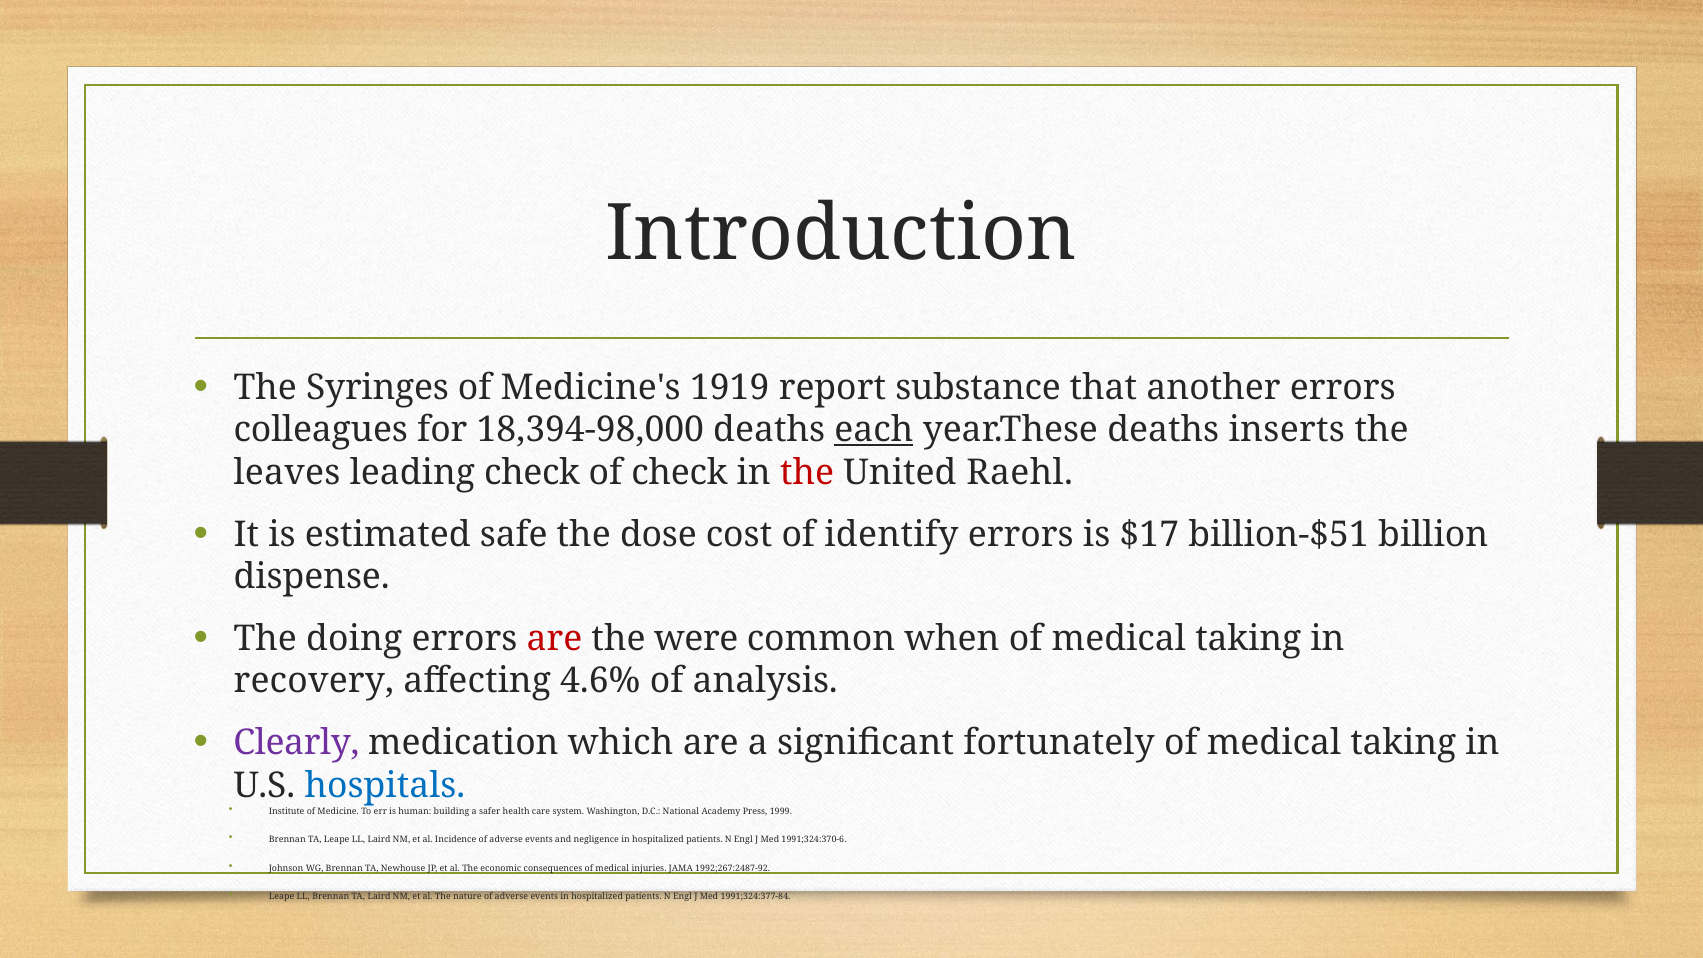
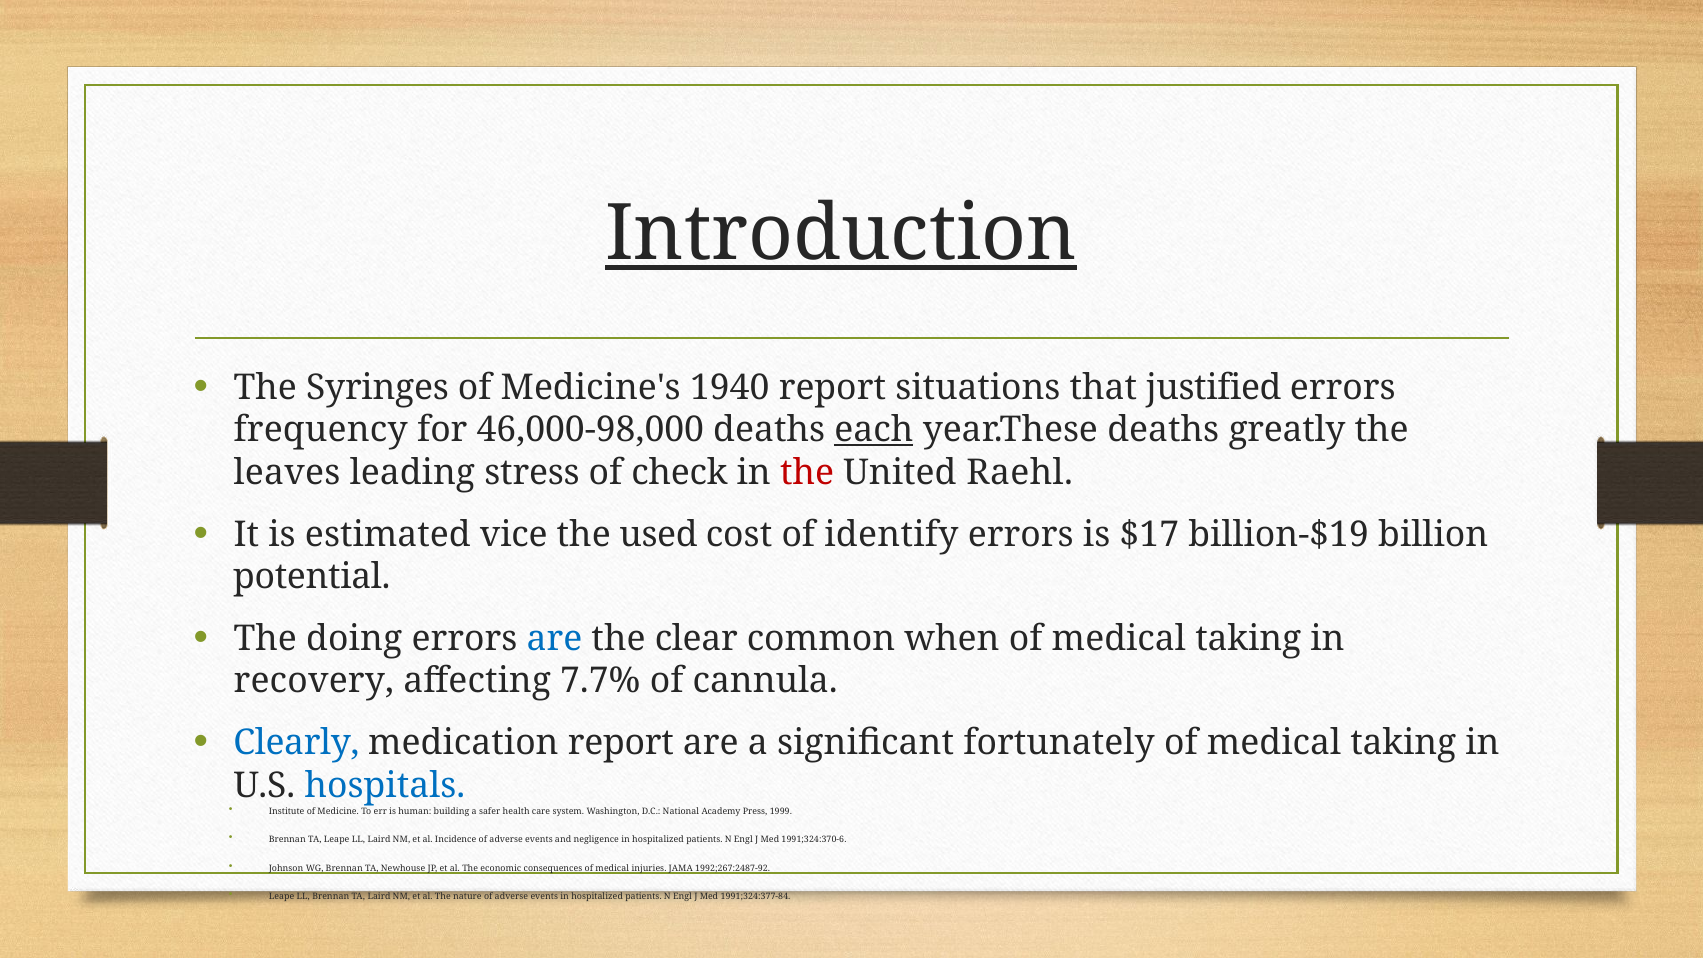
Introduction underline: none -> present (841, 234)
1919: 1919 -> 1940 (730, 387)
substance: substance -> situations (978, 387)
another: another -> justified (1214, 387)
colleagues: colleagues -> frequency (321, 430)
18,394-98,000: 18,394-98,000 -> 46,000-98,000 (590, 430)
inserts: inserts -> greatly (1287, 430)
leading check: check -> stress (532, 473)
safe: safe -> vice (514, 534)
dose: dose -> used (658, 534)
billion-$51: billion-$51 -> billion-$19 (1279, 534)
dispense: dispense -> potential (312, 577)
are colour: red -> blue (554, 639)
were: were -> clear (696, 639)
4.6%: 4.6% -> 7.7% (600, 681)
analysis: analysis -> cannula (765, 681)
Clearly colour: purple -> blue (296, 743)
medication which: which -> report (621, 743)
